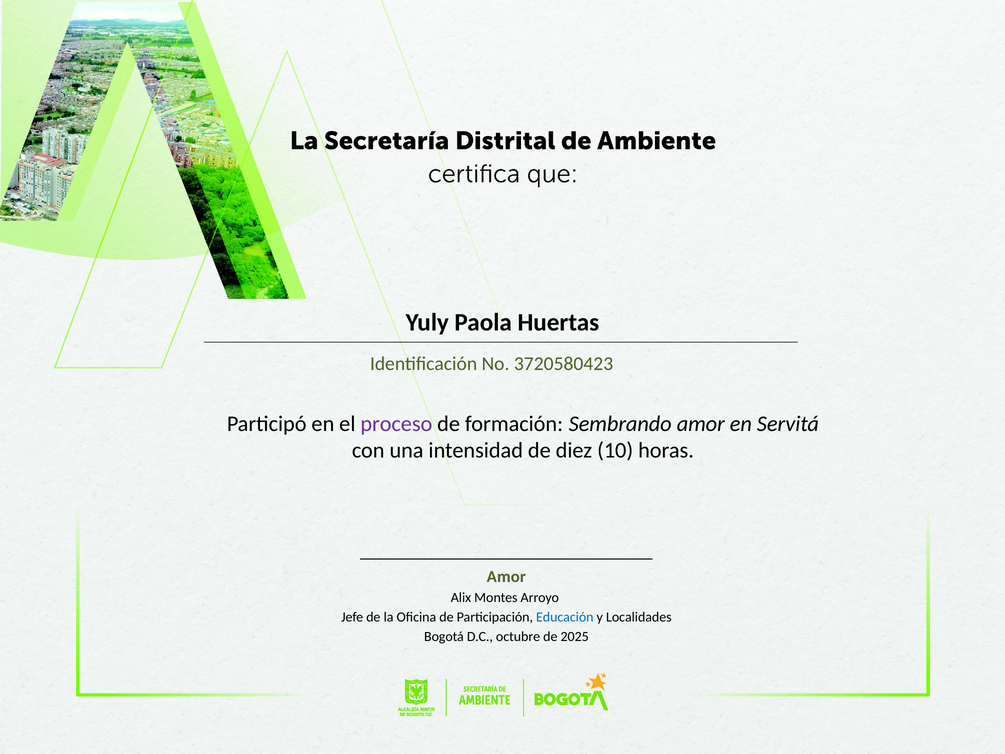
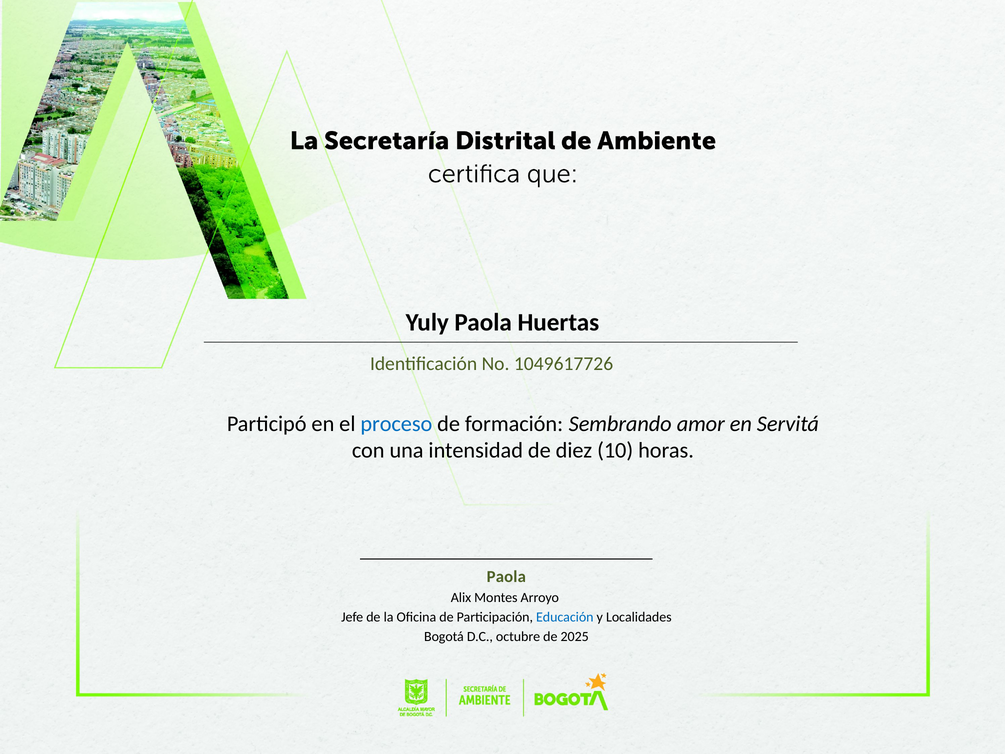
3720580423: 3720580423 -> 1049617726 (564, 364)
proceso colour: purple -> blue (396, 424)
Amor: Amor -> Paola (506, 576)
